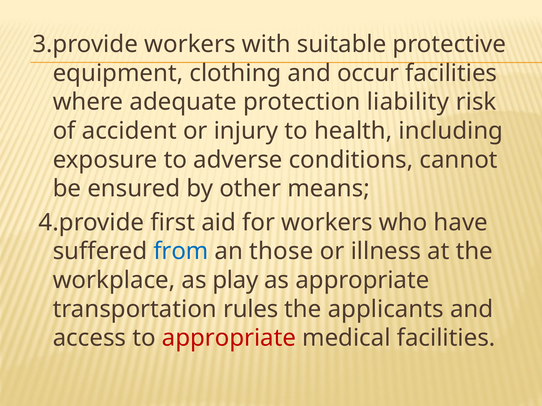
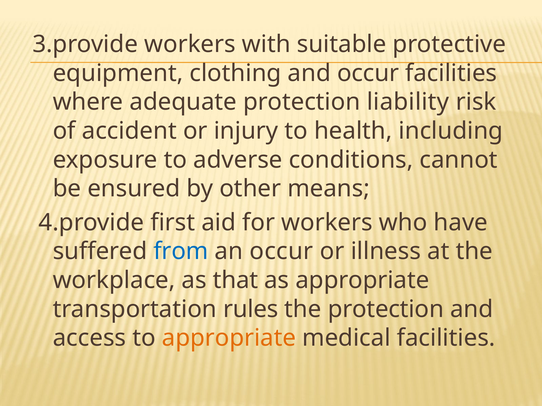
an those: those -> occur (281, 252)
play: play -> that (235, 281)
the applicants: applicants -> protection (386, 309)
appropriate colour: red -> orange (229, 338)
